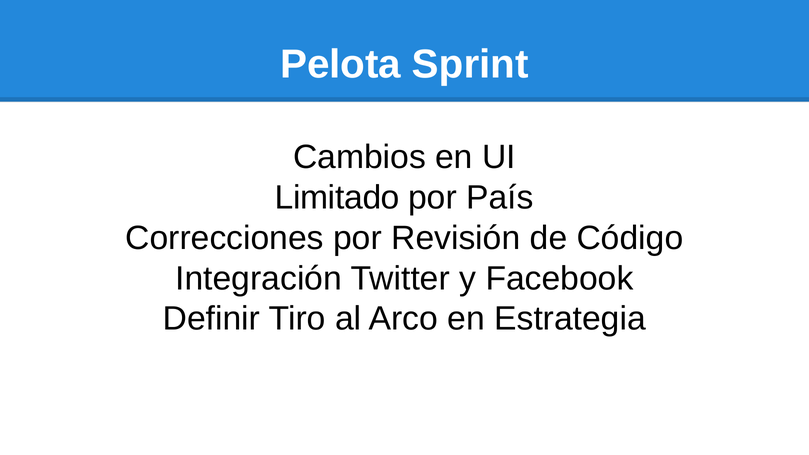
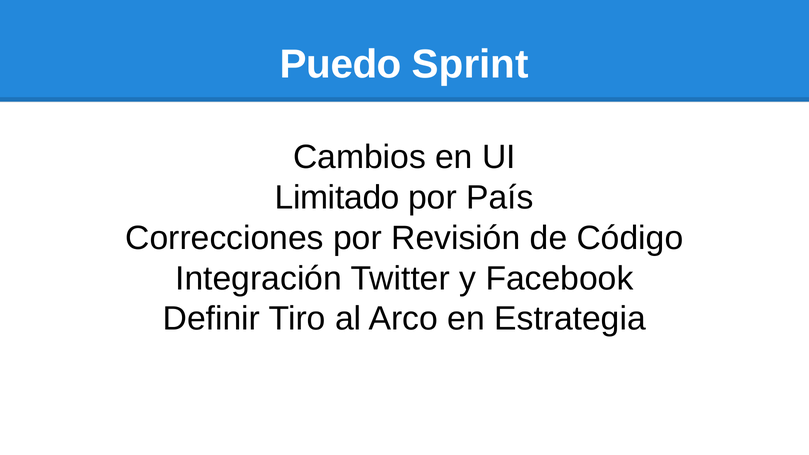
Pelota: Pelota -> Puedo (341, 65)
